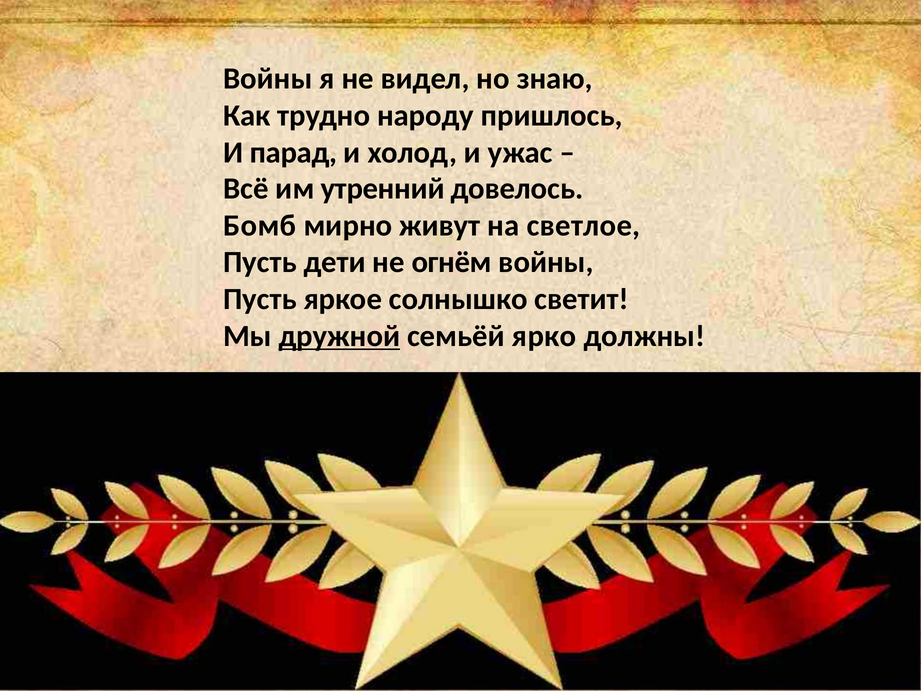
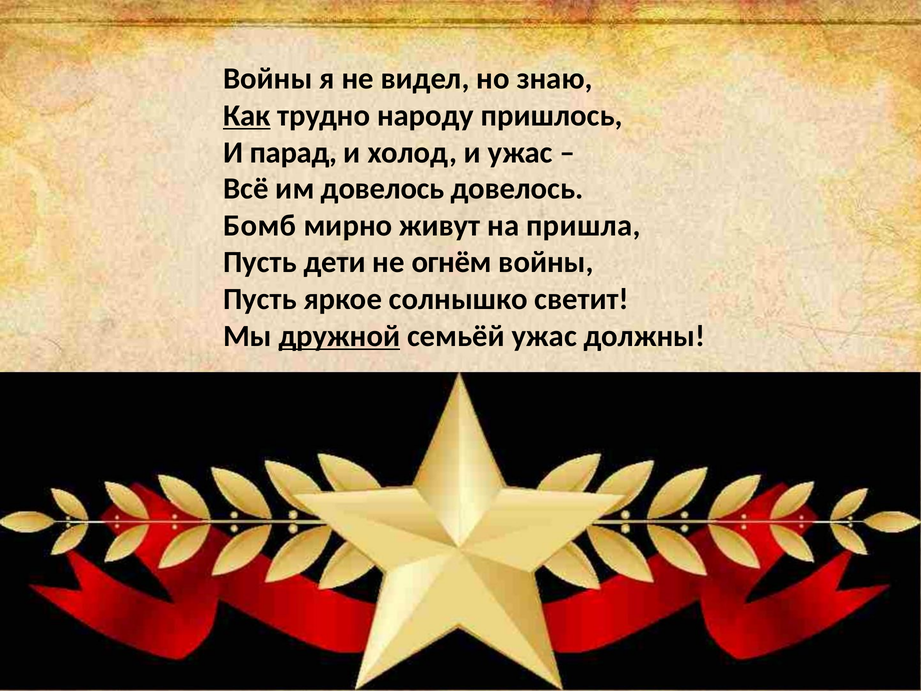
Как underline: none -> present (247, 115)
им утренний: утренний -> довелось (383, 188)
светлое: светлое -> пришла (583, 225)
семьёй ярко: ярко -> ужас (544, 336)
